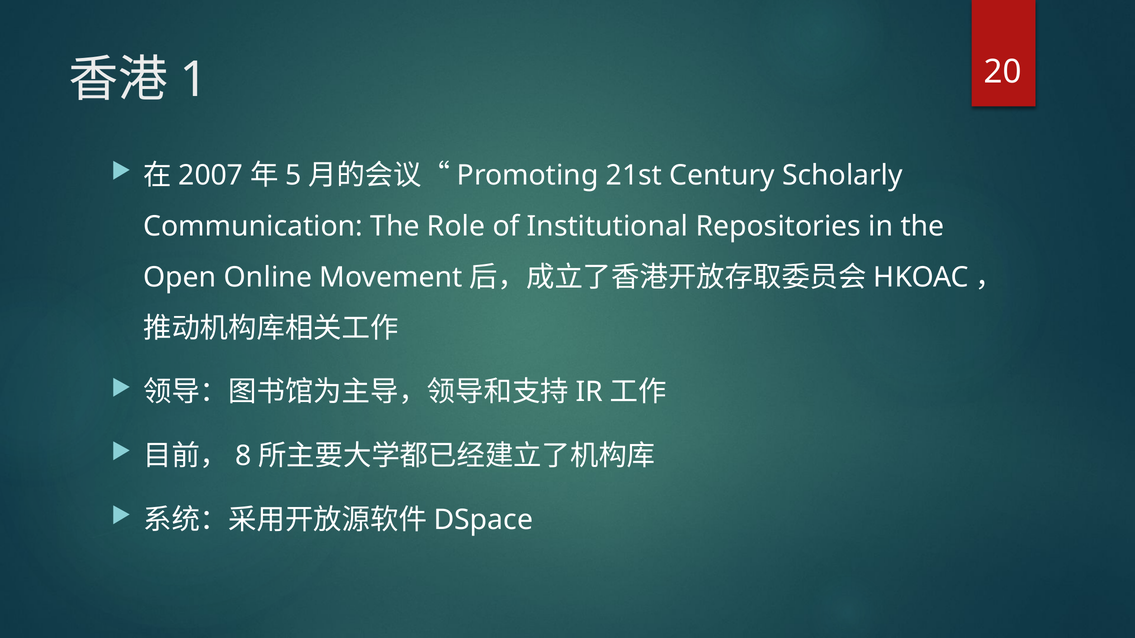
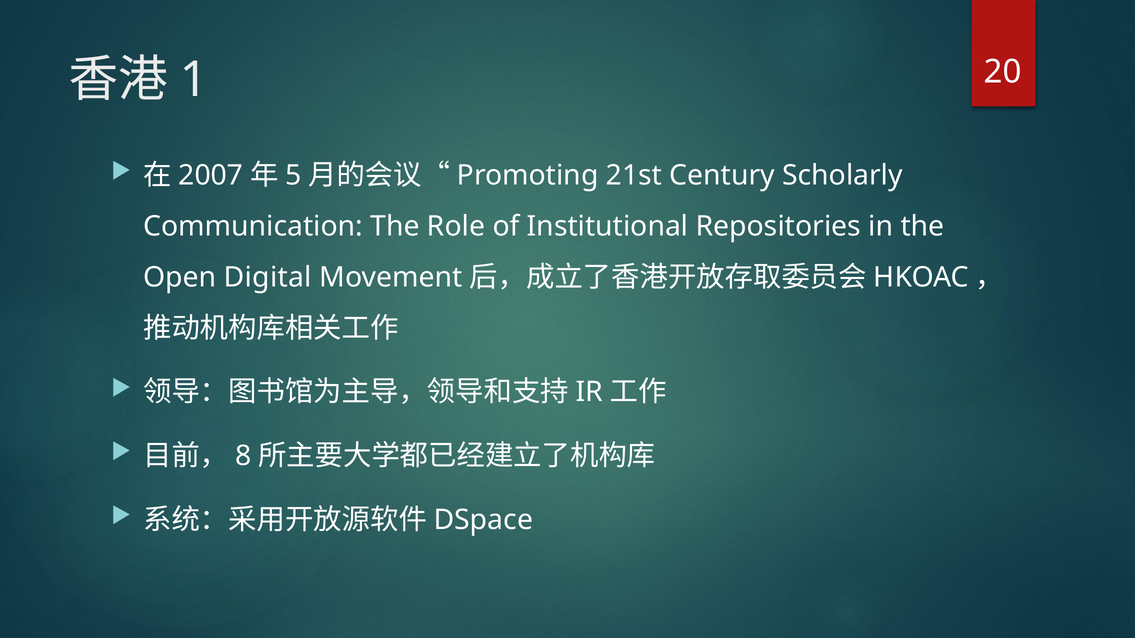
Online: Online -> Digital (268, 277)
